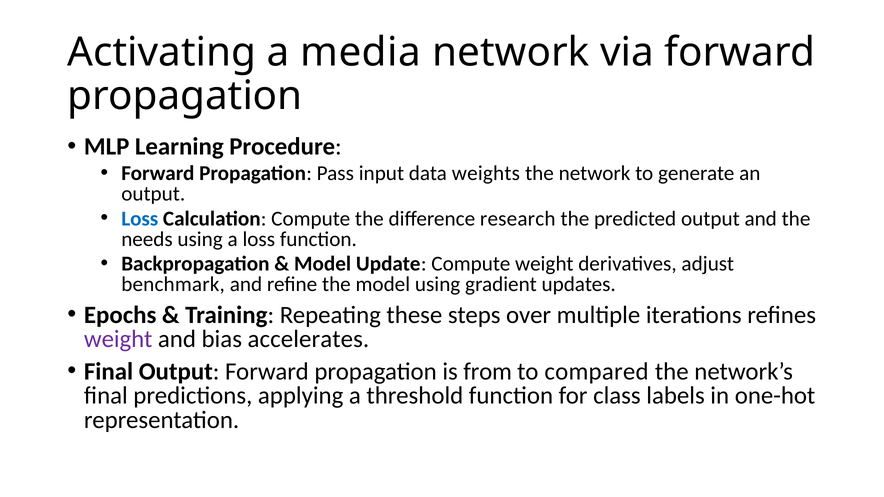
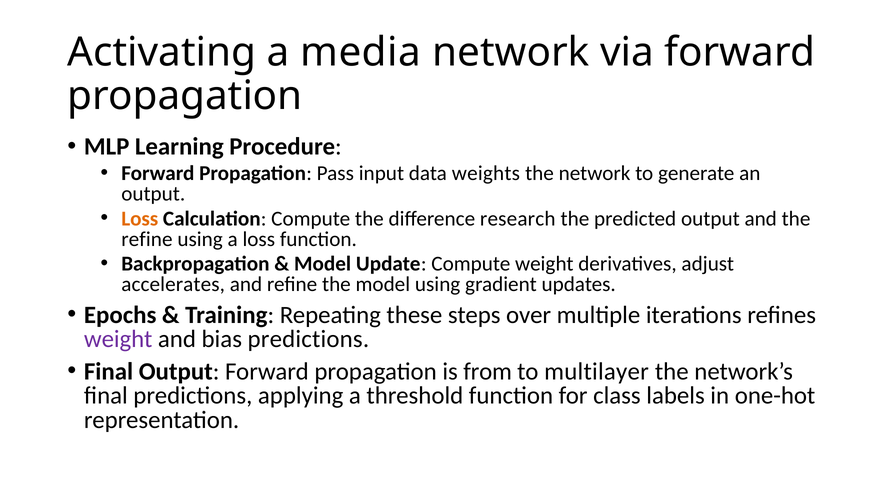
Loss colour: blue -> orange (140, 219)
needs: needs -> refine (147, 239)
benchmark: benchmark -> accelerates (173, 285)
bias accelerates: accelerates -> predictions (308, 339)
compared: compared -> multilayer (597, 372)
